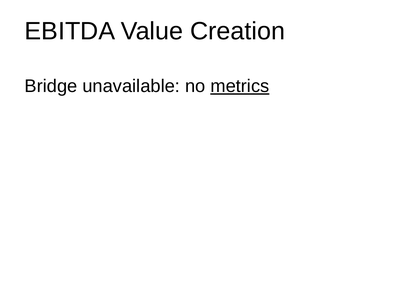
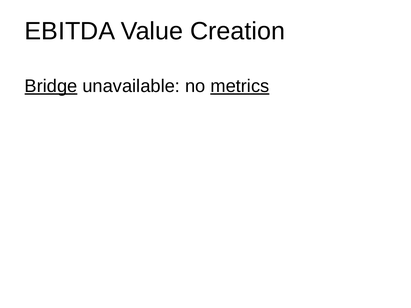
Bridge underline: none -> present (51, 86)
